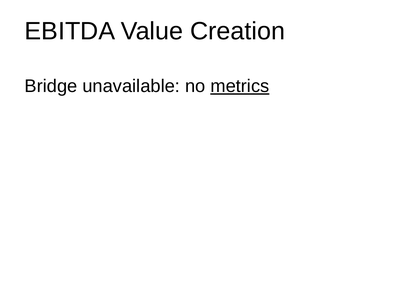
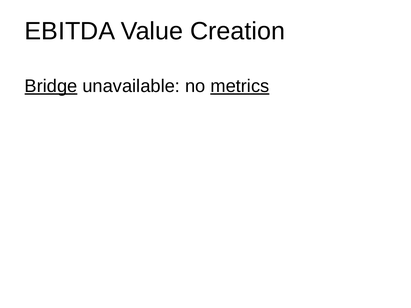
Bridge underline: none -> present (51, 86)
